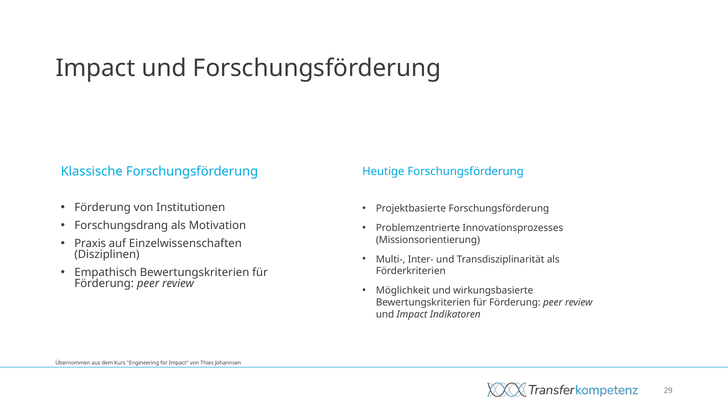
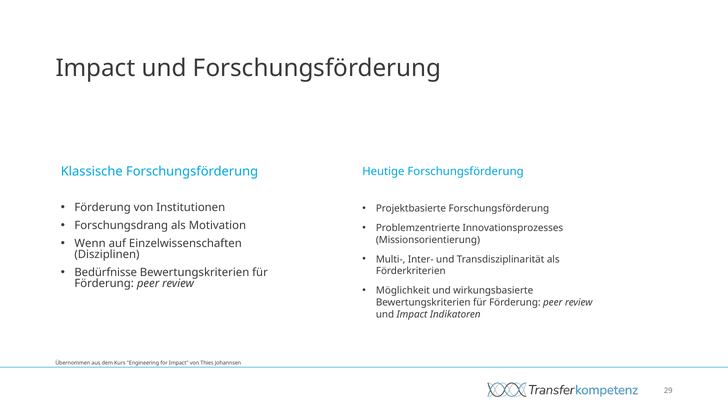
Praxis: Praxis -> Wenn (90, 243)
Empathisch: Empathisch -> Bedürfnisse (106, 272)
